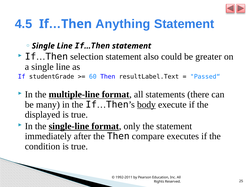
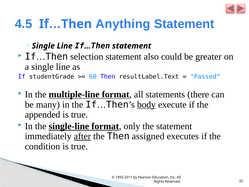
displayed: displayed -> appended (43, 115)
after underline: none -> present (82, 136)
compare: compare -> assigned (148, 136)
